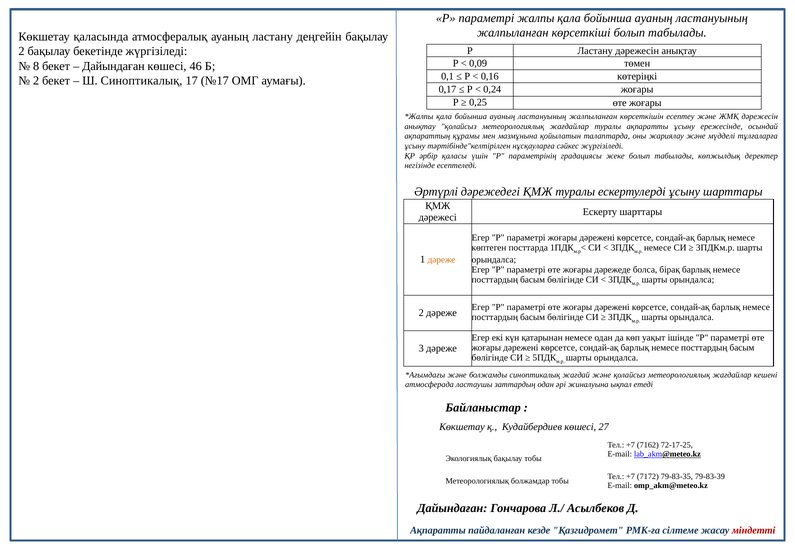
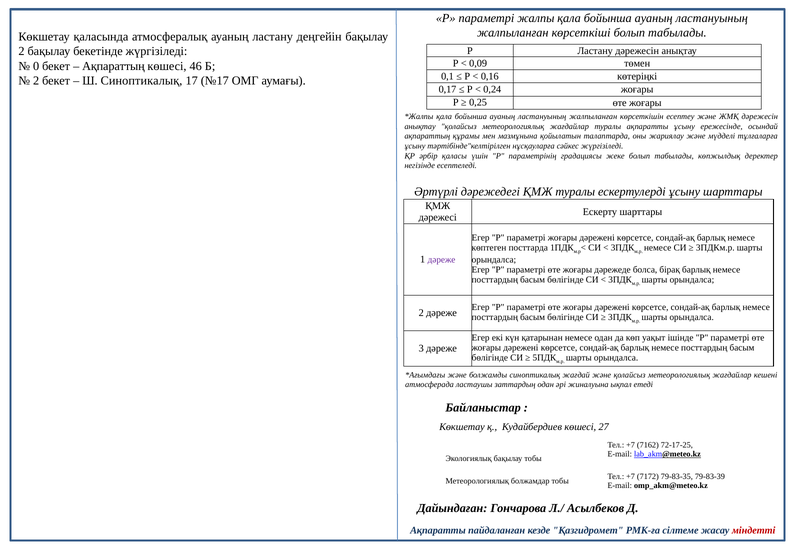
8: 8 -> 0 (36, 66)
Дайындаған: Дайындаған -> Ақпараттың (113, 66)
дәреже colour: orange -> purple (442, 260)
